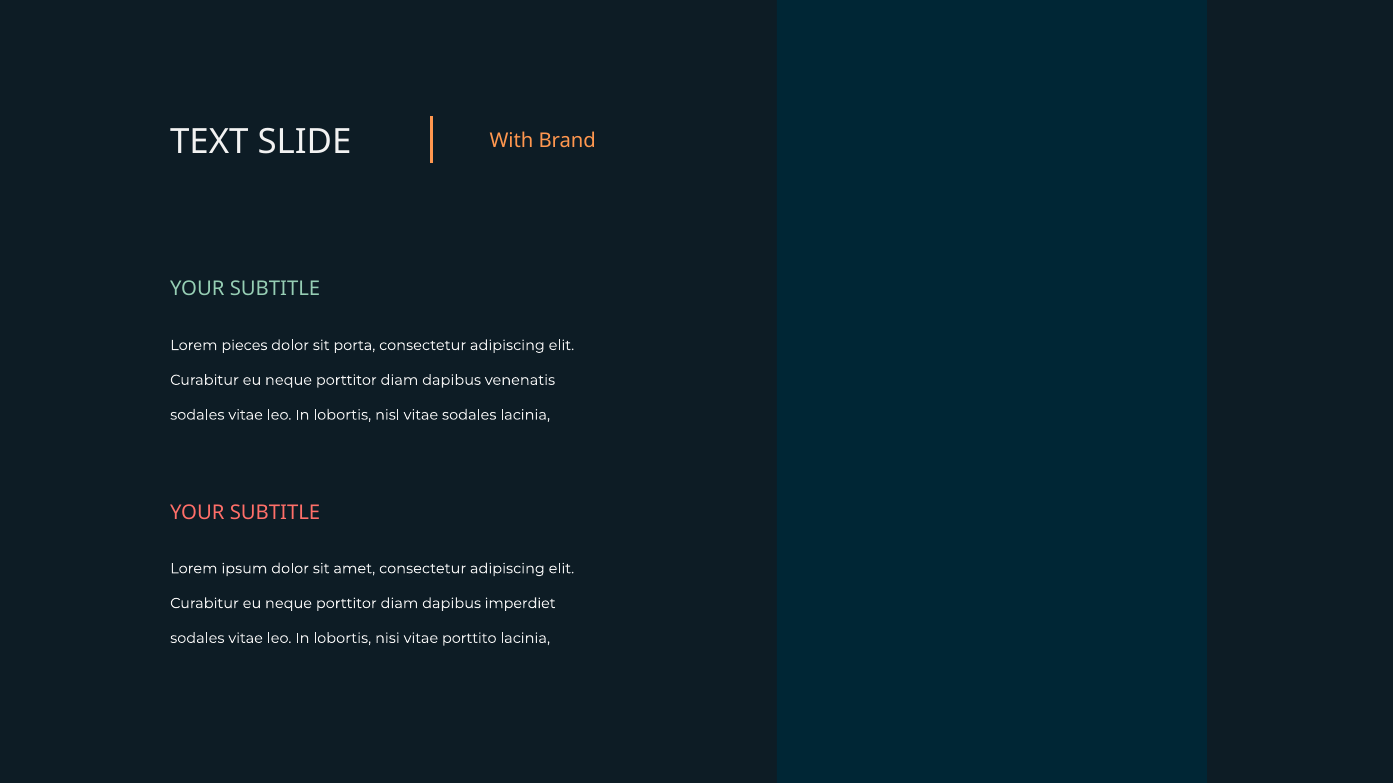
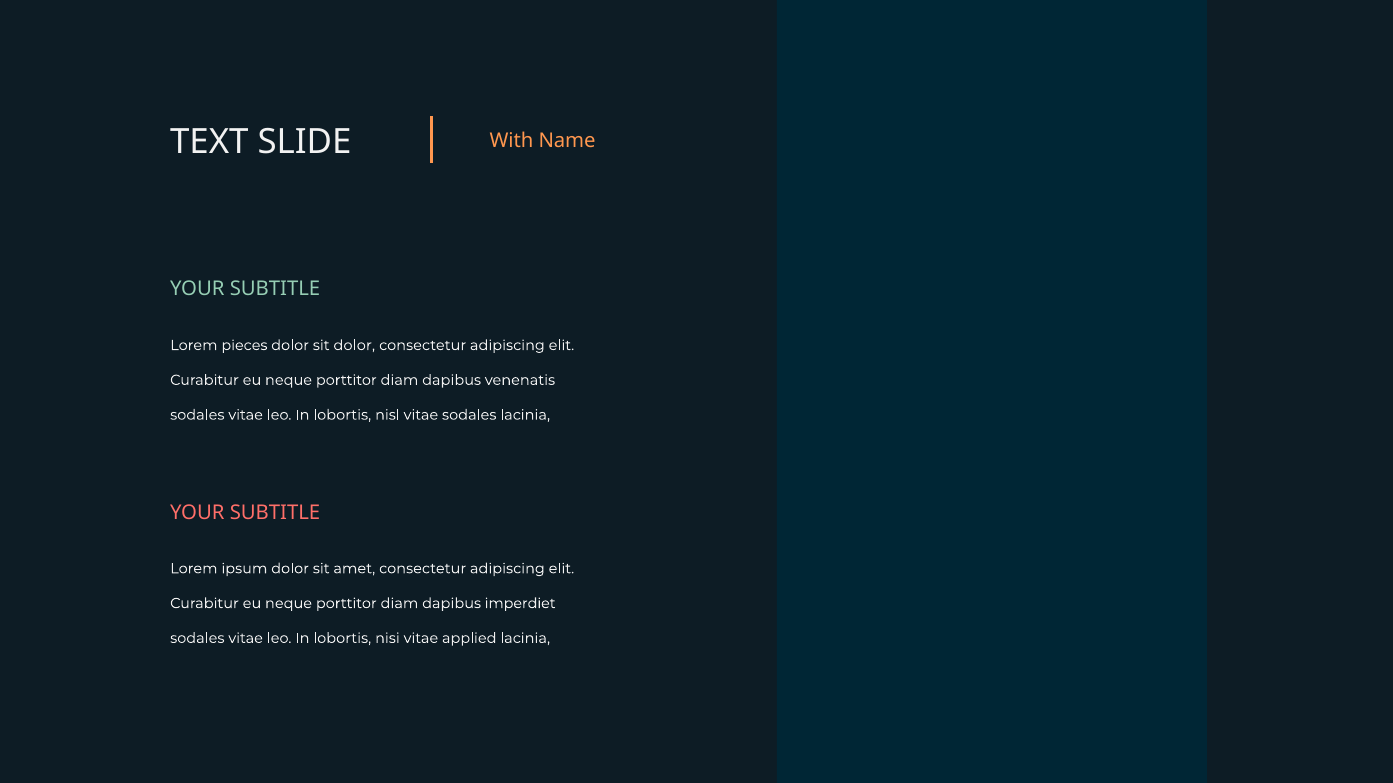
Brand: Brand -> Name (567, 141)
sit porta: porta -> dolor (354, 346)
porttito: porttito -> applied (469, 639)
